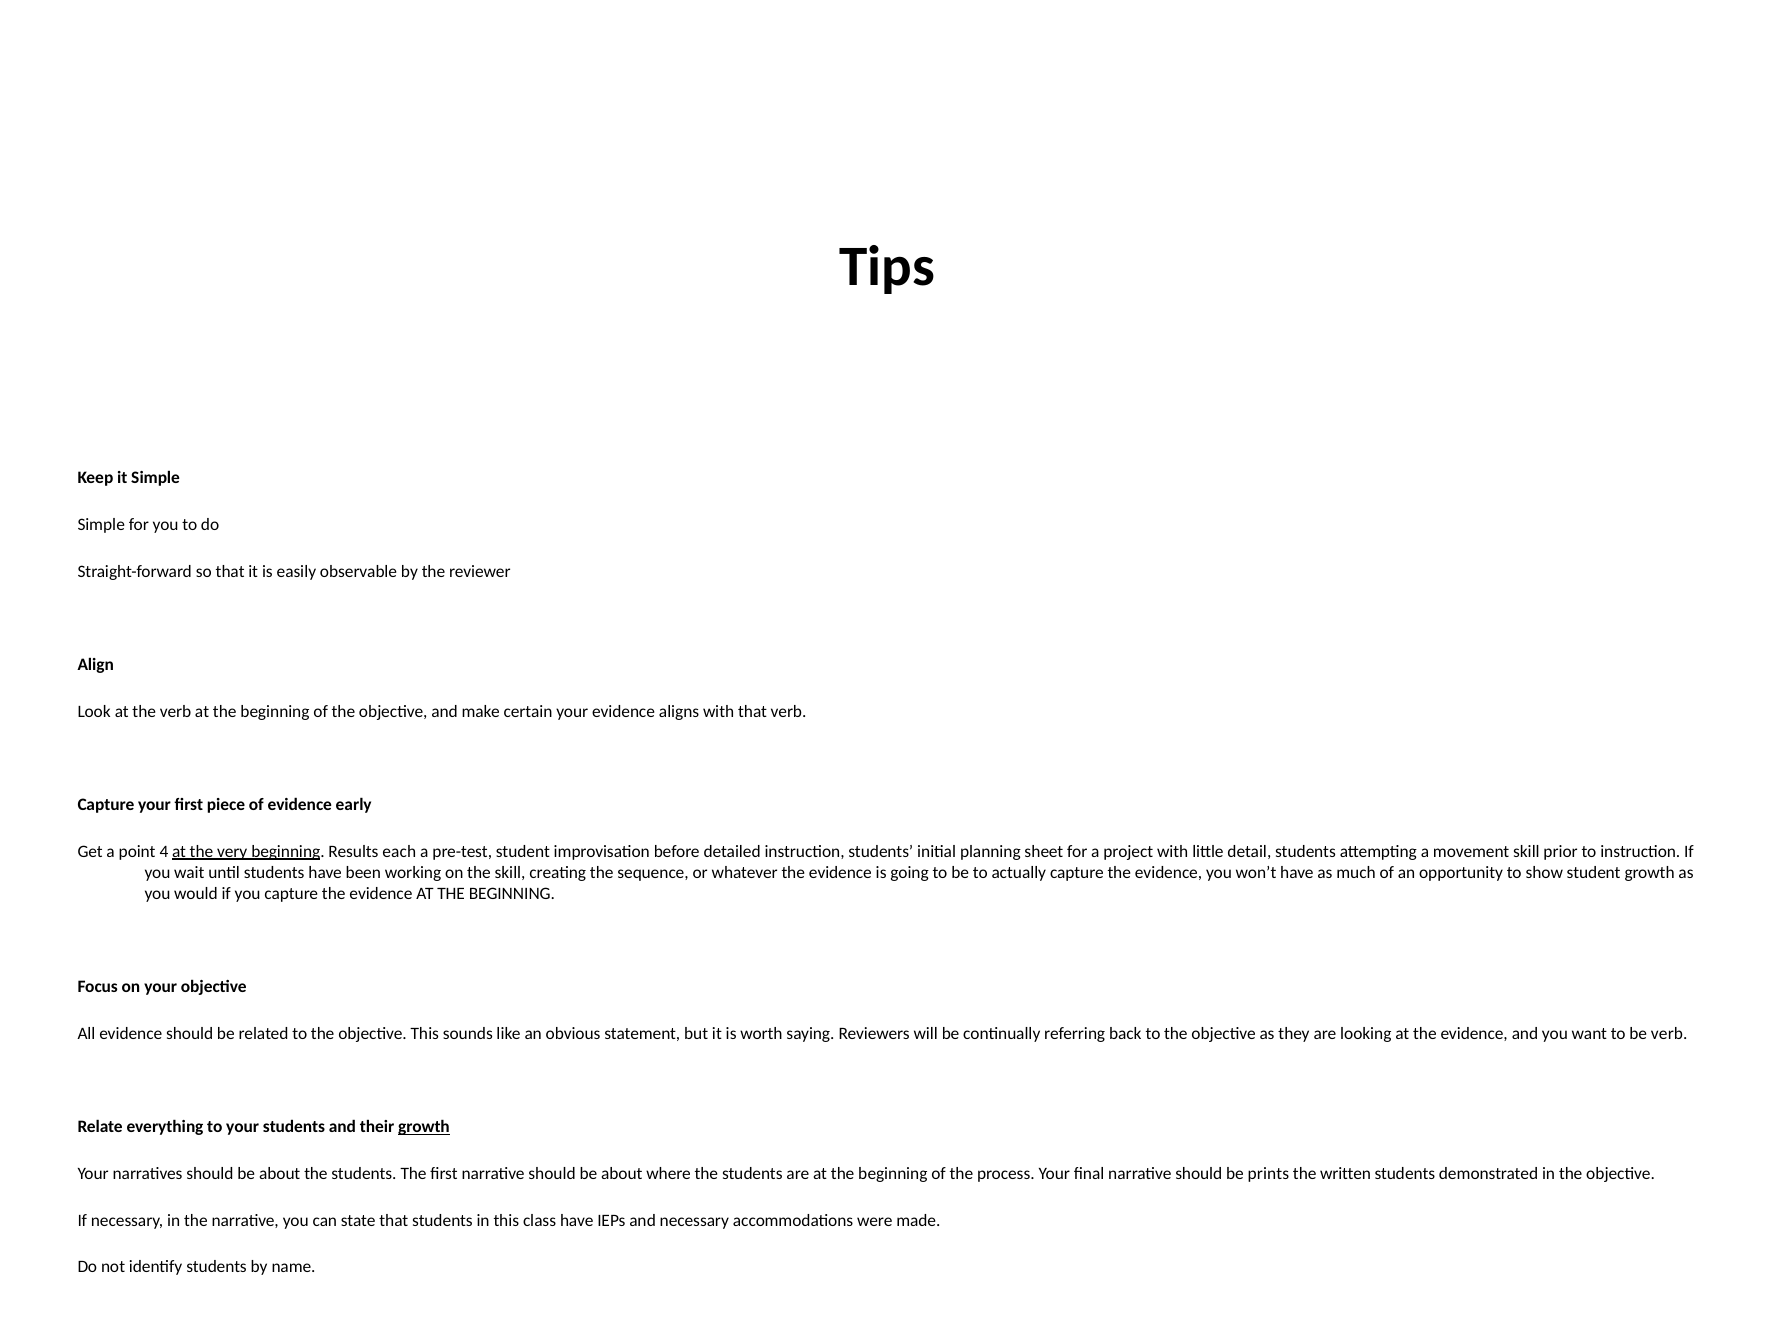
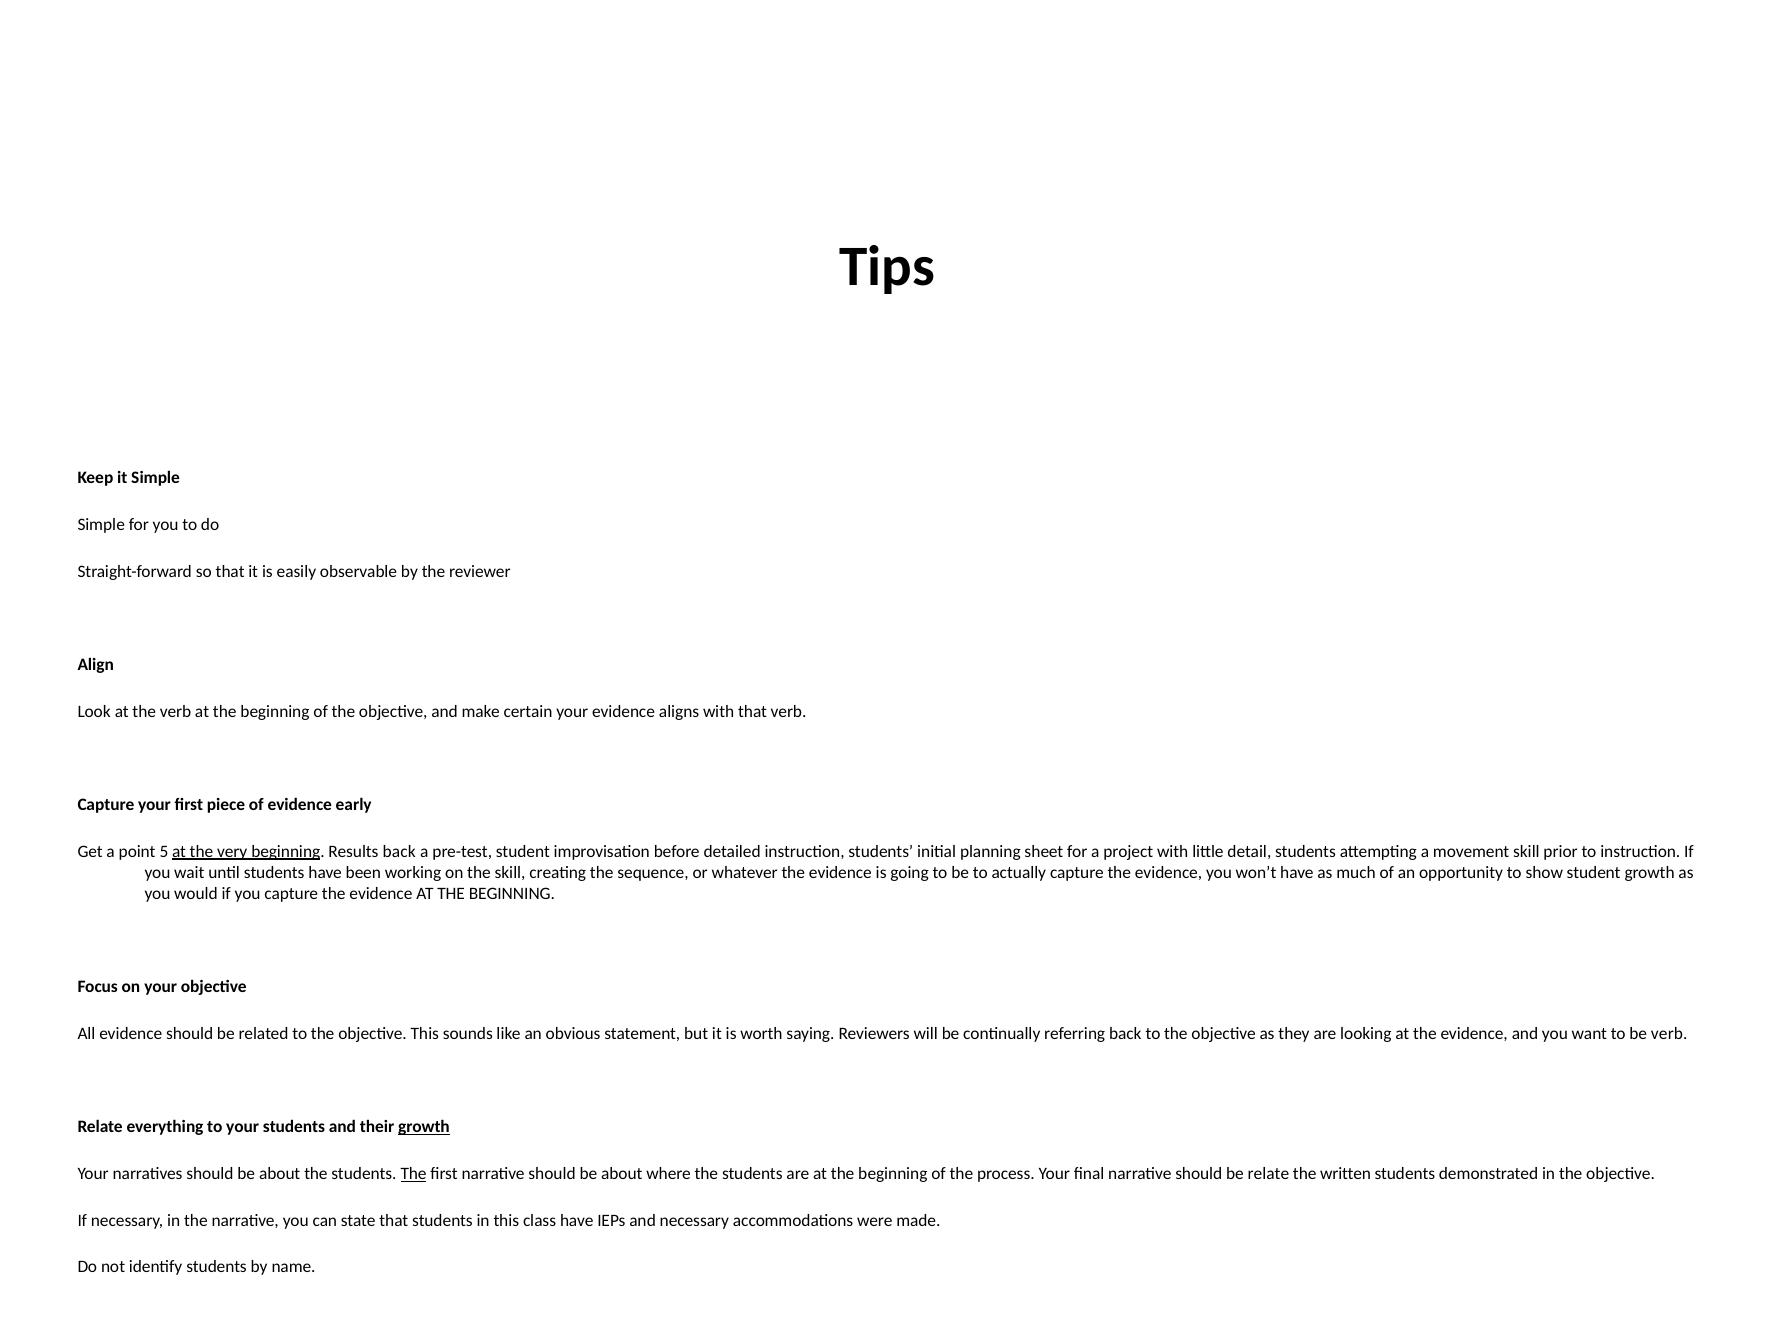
4: 4 -> 5 (164, 852)
Results each: each -> back (399, 852)
The underline: none -> present (414, 1173)
be prints: prints -> relate (1268, 1173)
